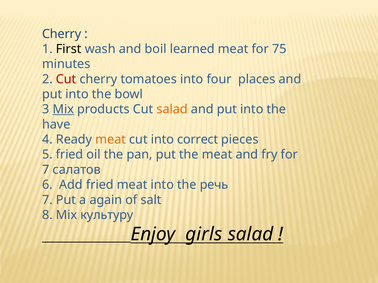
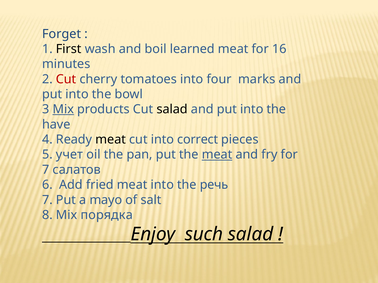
Cherry: Cherry -> Forget (62, 34)
75: 75 -> 16 (279, 49)
places: places -> marks (257, 79)
salad colour: orange -> black (172, 110)
meat colour: orange -> black (111, 140)
5 fried: fried -> учет (69, 155)
meat underline: none -> present (217, 155)
again: again -> mayo (106, 200)
культуру: культуру -> порядка (107, 215)
girls: girls -> such (204, 235)
